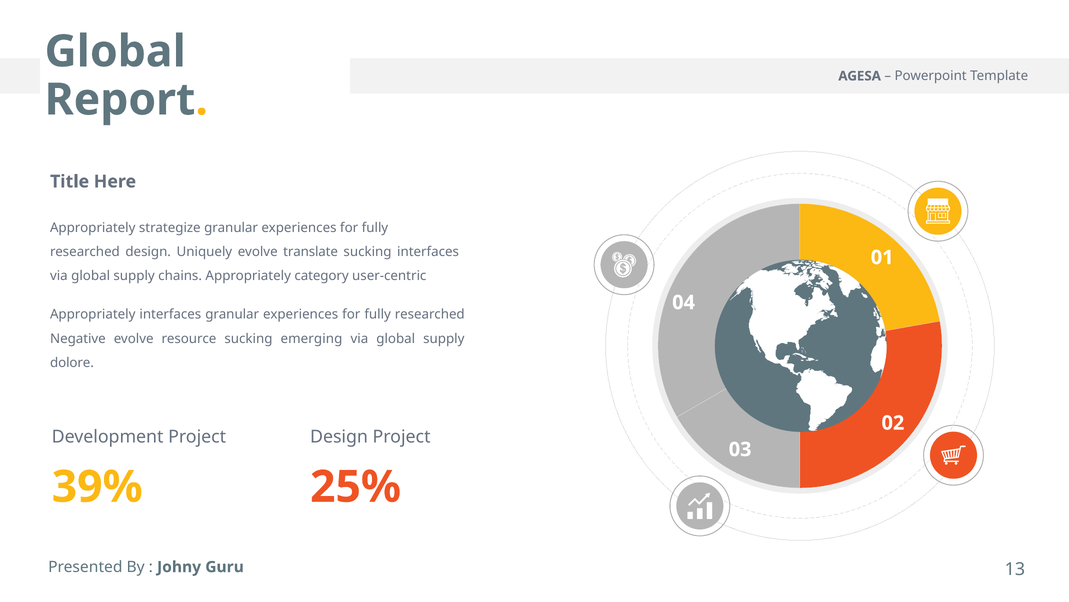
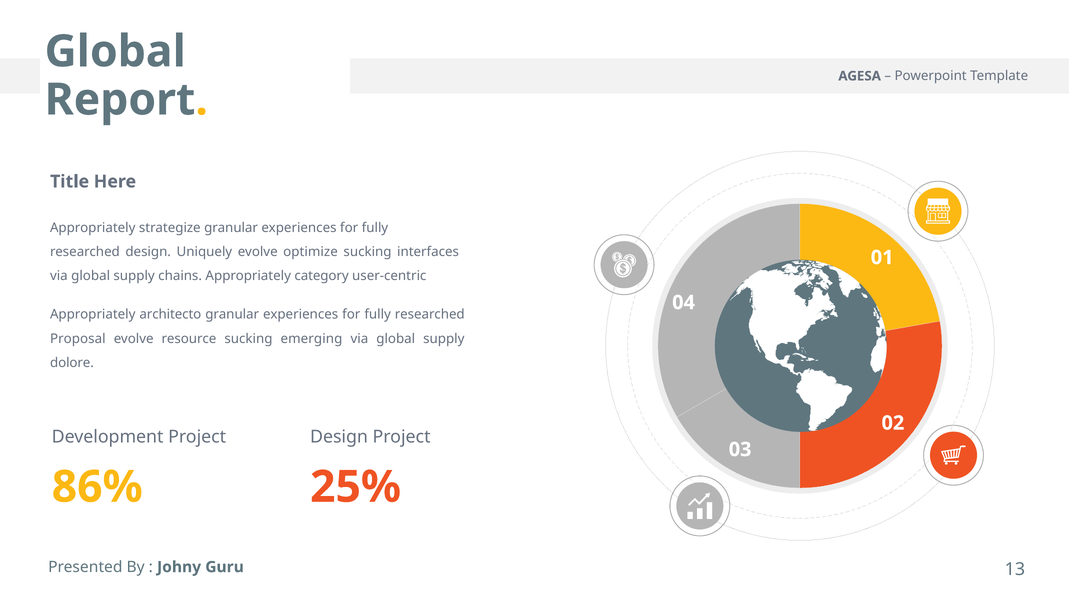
translate: translate -> optimize (310, 252)
Appropriately interfaces: interfaces -> architecto (170, 314)
Negative: Negative -> Proposal (78, 338)
39%: 39% -> 86% (97, 486)
